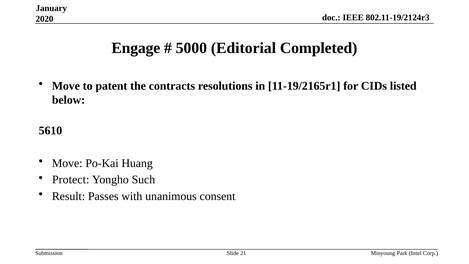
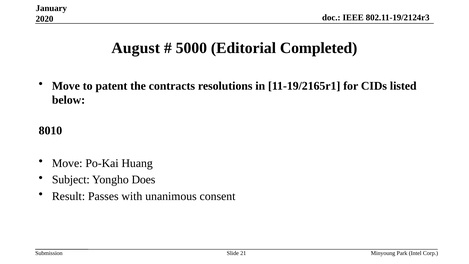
Engage: Engage -> August (136, 48)
5610: 5610 -> 8010 (50, 130)
Protect: Protect -> Subject (71, 180)
Such: Such -> Does (143, 180)
